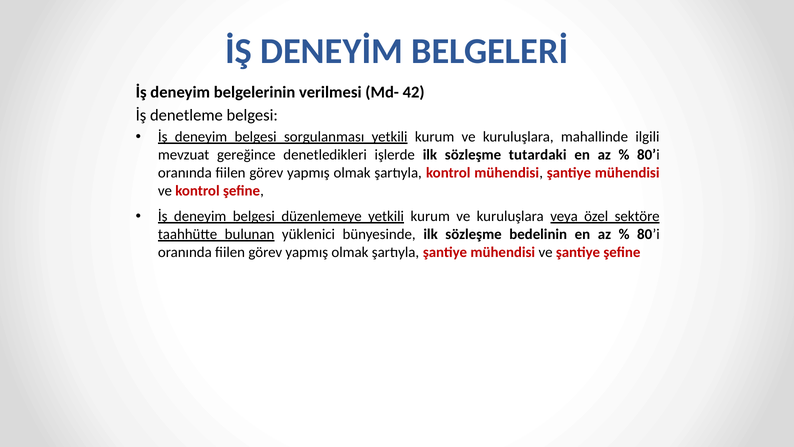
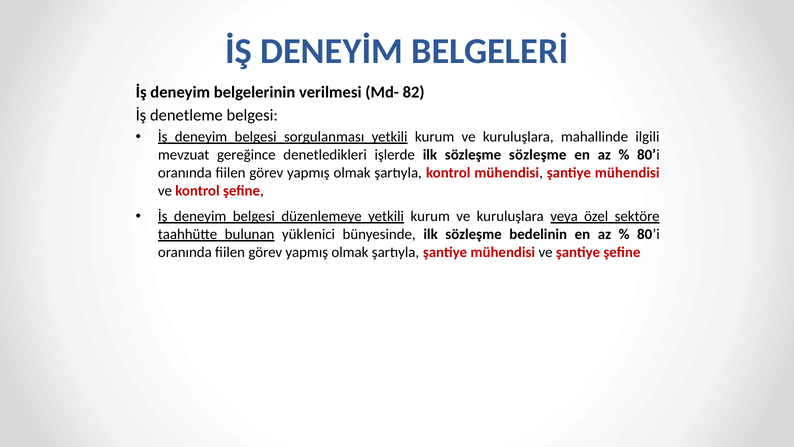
42: 42 -> 82 (414, 92)
sözleşme tutardaki: tutardaki -> sözleşme (538, 155)
